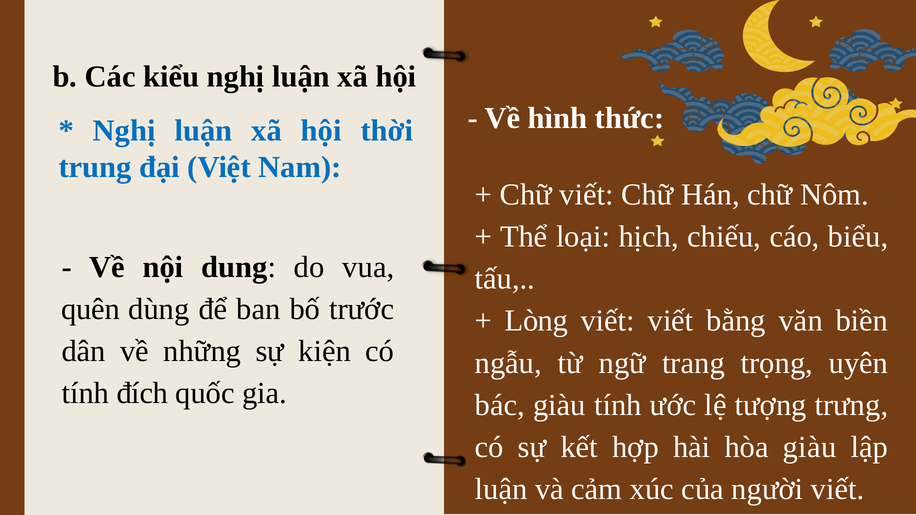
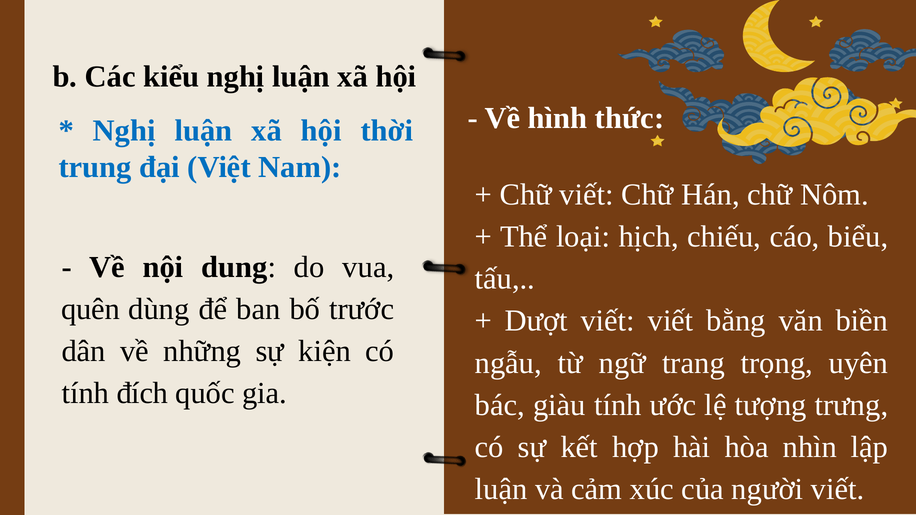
Lòng: Lòng -> Dượt (536, 321)
hòa giàu: giàu -> nhìn (810, 447)
